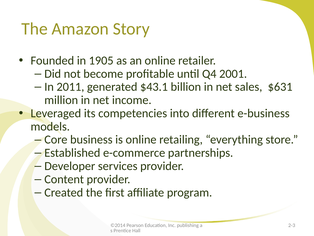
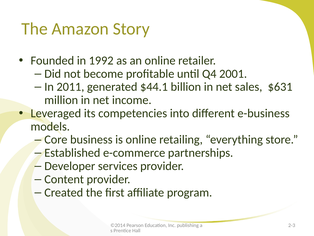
1905: 1905 -> 1992 (101, 60)
$43.1: $43.1 -> $44.1 (154, 87)
